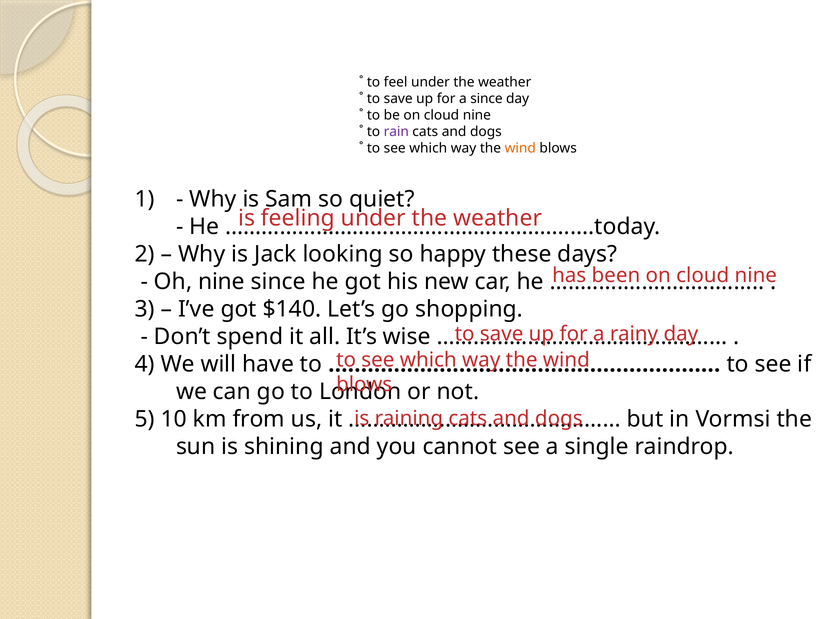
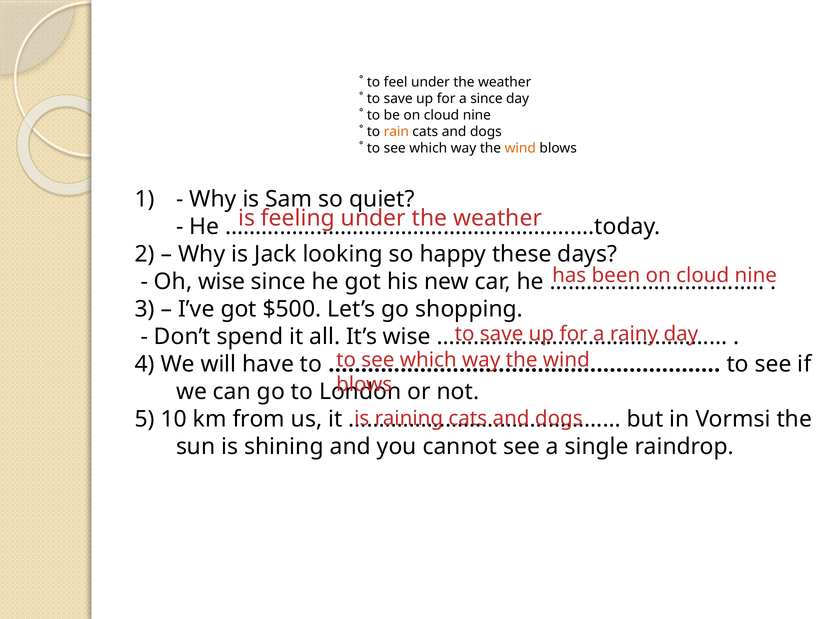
rain colour: purple -> orange (396, 132)
Oh nine: nine -> wise (222, 281)
$140: $140 -> $500 (292, 309)
